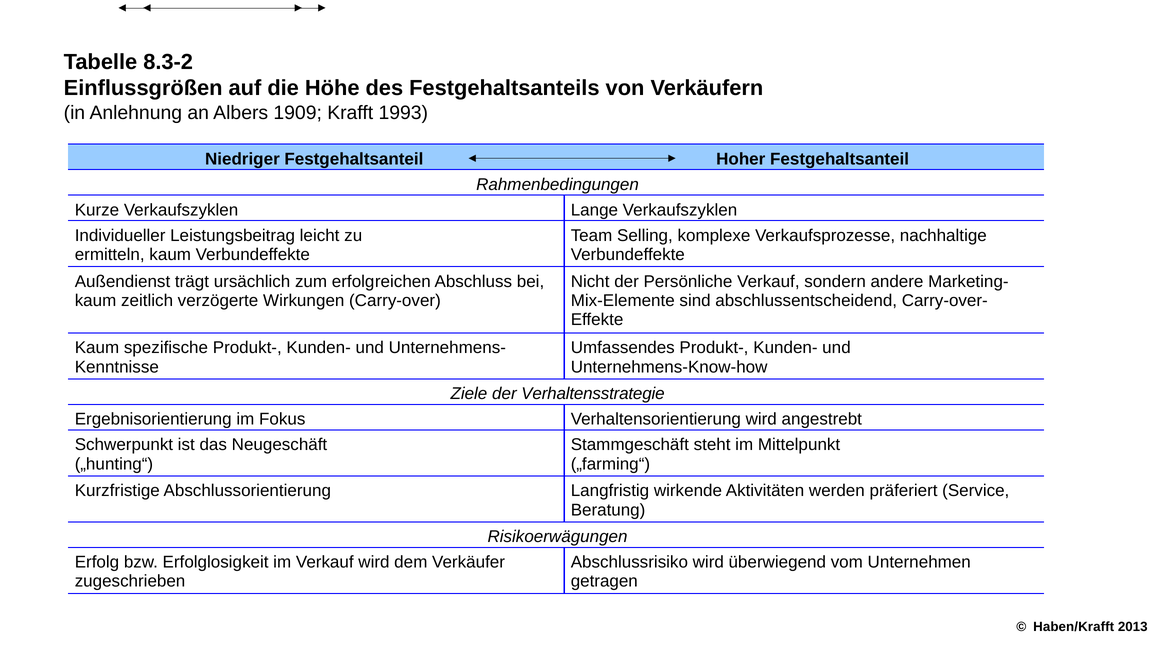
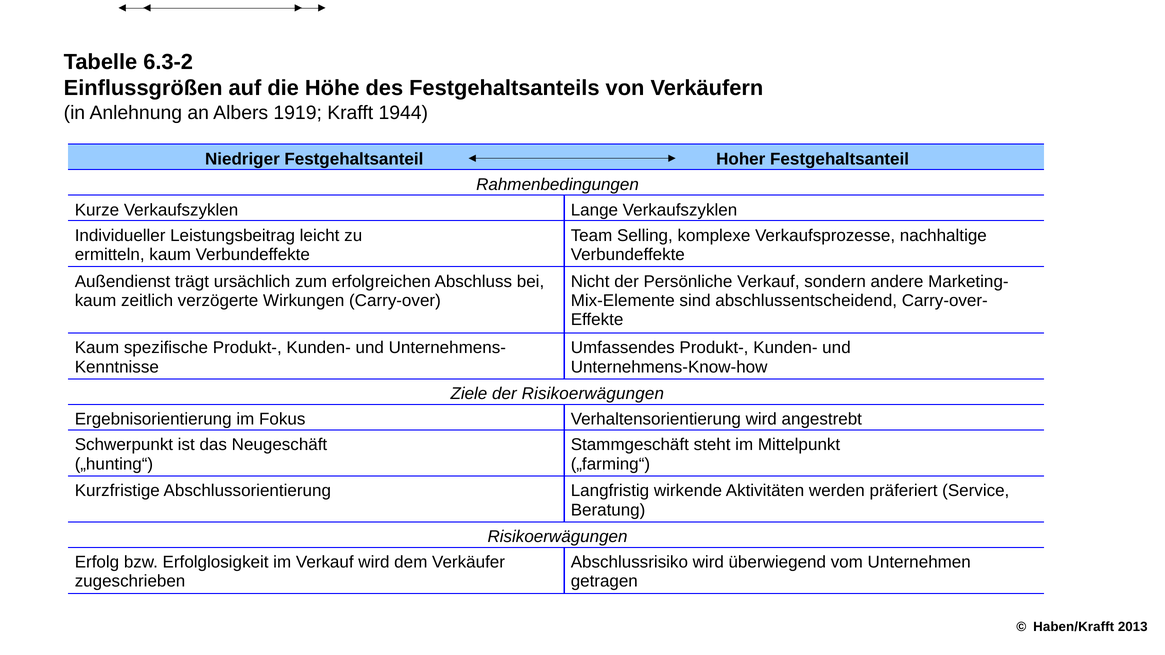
8.3-2: 8.3-2 -> 6.3-2 (168, 62)
1909: 1909 -> 1919 (298, 113)
1993: 1993 -> 1944 (403, 113)
der Verhaltensstrategie: Verhaltensstrategie -> Risikoerwägungen (593, 394)
